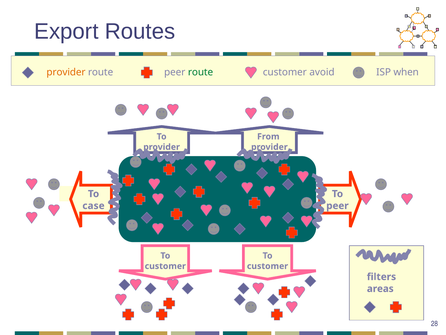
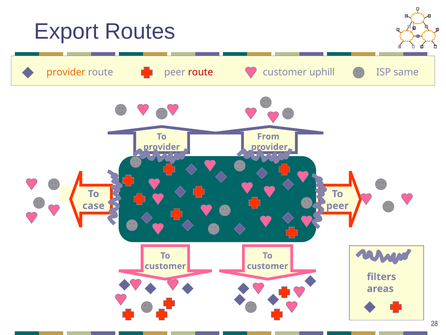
route colour: green -> red (201, 72)
avoid: avoid -> uphill (322, 72)
when: when -> same (406, 72)
